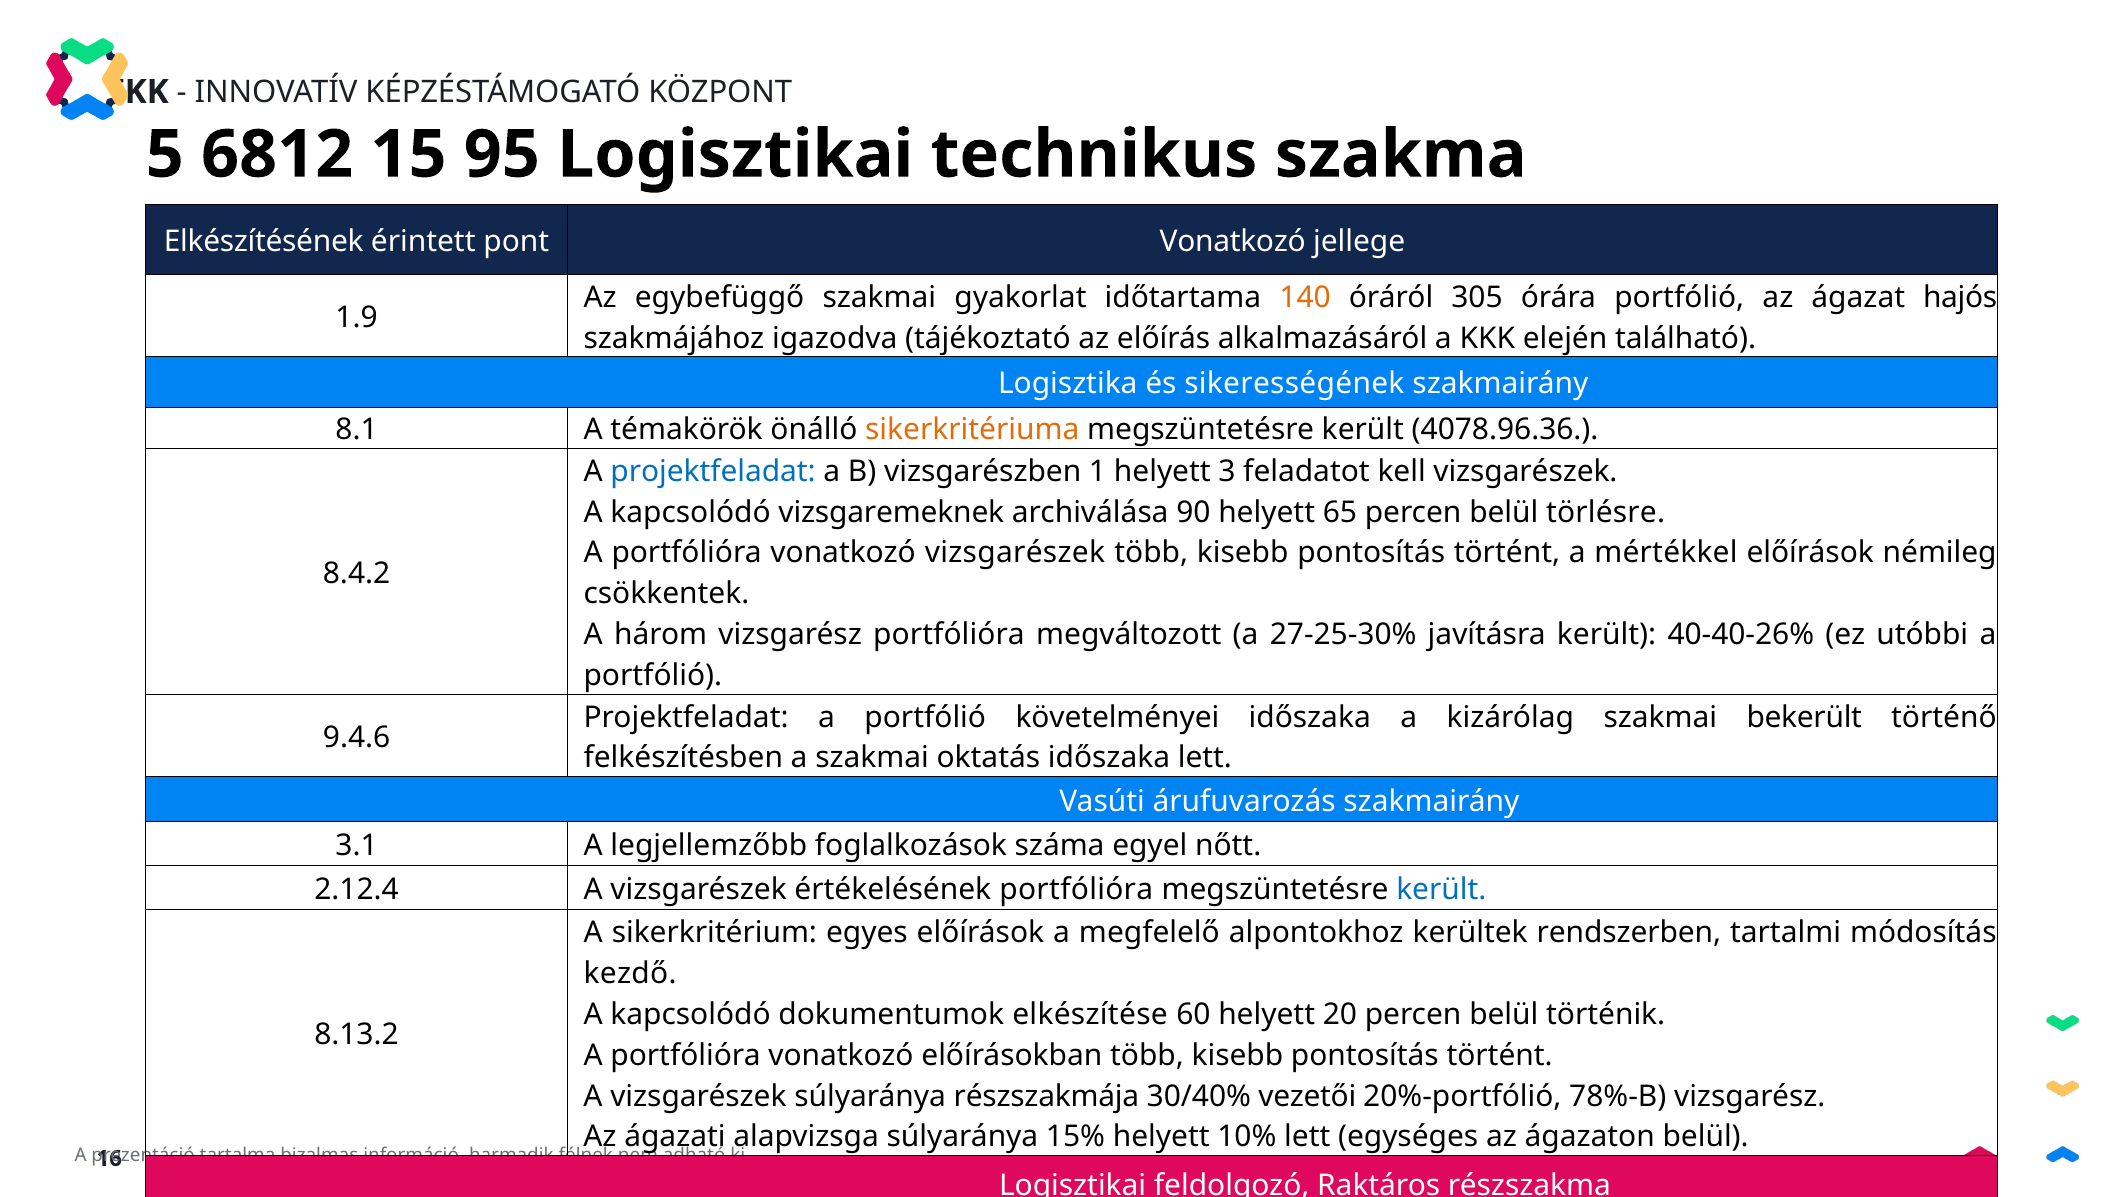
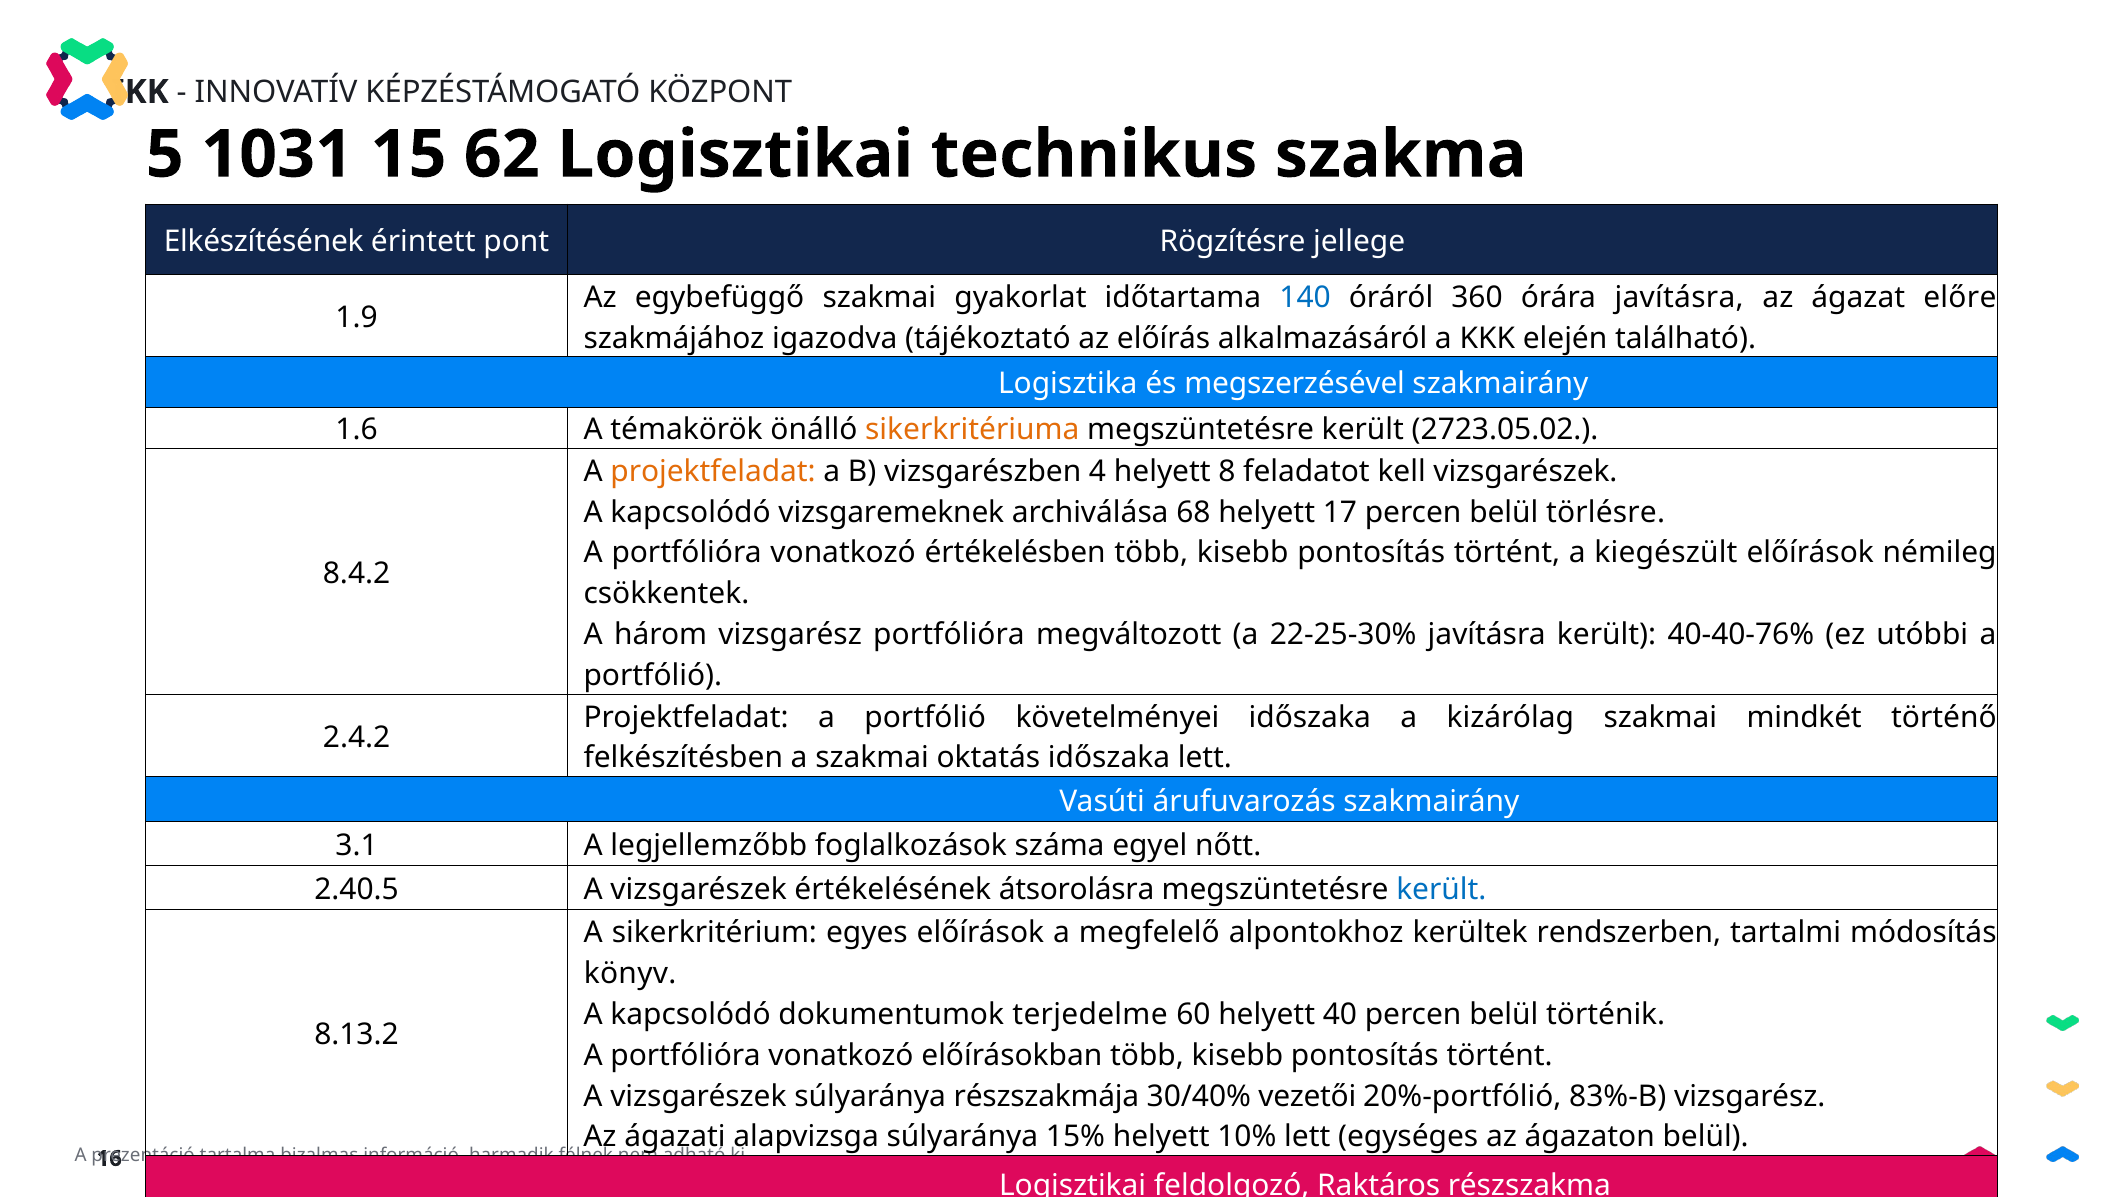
6812: 6812 -> 1031 (277, 155)
95: 95 -> 62 (502, 155)
pont Vonatkozó: Vonatkozó -> Rögzítésre (1233, 241)
140 colour: orange -> blue (1305, 297)
305: 305 -> 360 (1477, 297)
órára portfólió: portfólió -> javításra (1679, 297)
hajós: hajós -> előre (1960, 297)
sikerességének: sikerességének -> megszerzésével (1295, 384)
8.1: 8.1 -> 1.6 (357, 430)
4078.96.36: 4078.96.36 -> 2723.05.02 (1505, 430)
projektfeladat colour: blue -> orange (713, 471)
1: 1 -> 4 (1098, 471)
helyett 3: 3 -> 8 (1227, 471)
90: 90 -> 68 (1193, 512)
65: 65 -> 17 (1340, 512)
vonatkozó vizsgarészek: vizsgarészek -> értékelésben (1015, 553)
mértékkel: mértékkel -> kiegészült (1666, 553)
27-25-30%: 27-25-30% -> 22-25-30% (1343, 635)
40-40-26%: 40-40-26% -> 40-40-76% (1741, 635)
bekerült: bekerült -> mindkét (1804, 717)
9.4.6: 9.4.6 -> 2.4.2 (357, 737)
2.12.4: 2.12.4 -> 2.40.5 (357, 890)
értékelésének portfólióra: portfólióra -> átsorolásra (1077, 890)
kezdő: kezdő -> könyv (630, 973)
elkészítése: elkészítése -> terjedelme (1090, 1014)
20: 20 -> 40 (1340, 1014)
78%-B: 78%-B -> 83%-B (1618, 1096)
